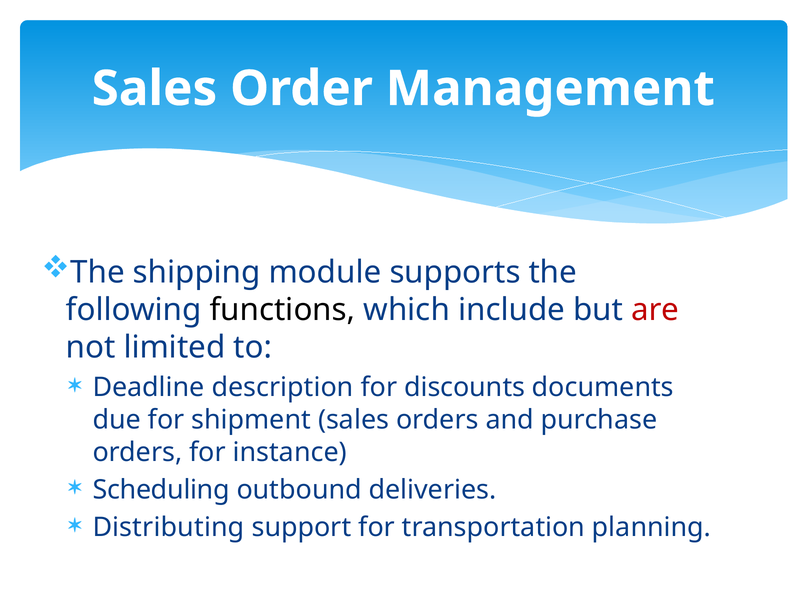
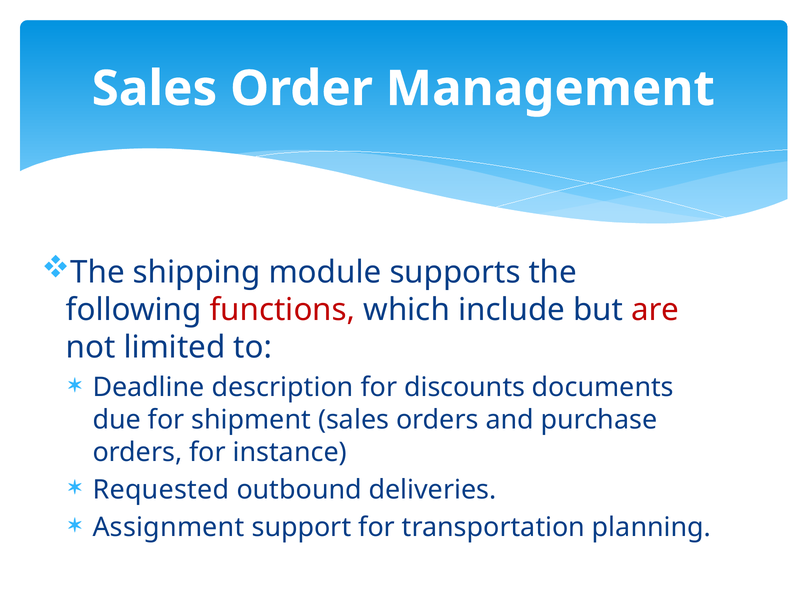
functions colour: black -> red (282, 309)
Scheduling: Scheduling -> Requested (161, 489)
Distributing: Distributing -> Assignment (168, 527)
